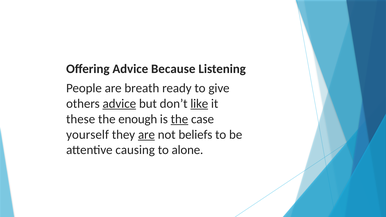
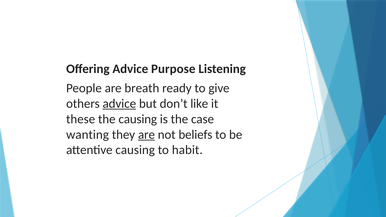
Because: Because -> Purpose (173, 69)
like underline: present -> none (199, 104)
the enough: enough -> causing (138, 119)
the underline: present -> none (179, 119)
yourself: yourself -> wanting (88, 135)
alone: alone -> habit (187, 150)
